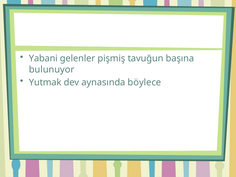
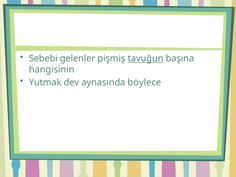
Yabani: Yabani -> Sebebi (43, 58)
tavuğun underline: none -> present (146, 58)
bulunuyor: bulunuyor -> hangisinin (52, 69)
